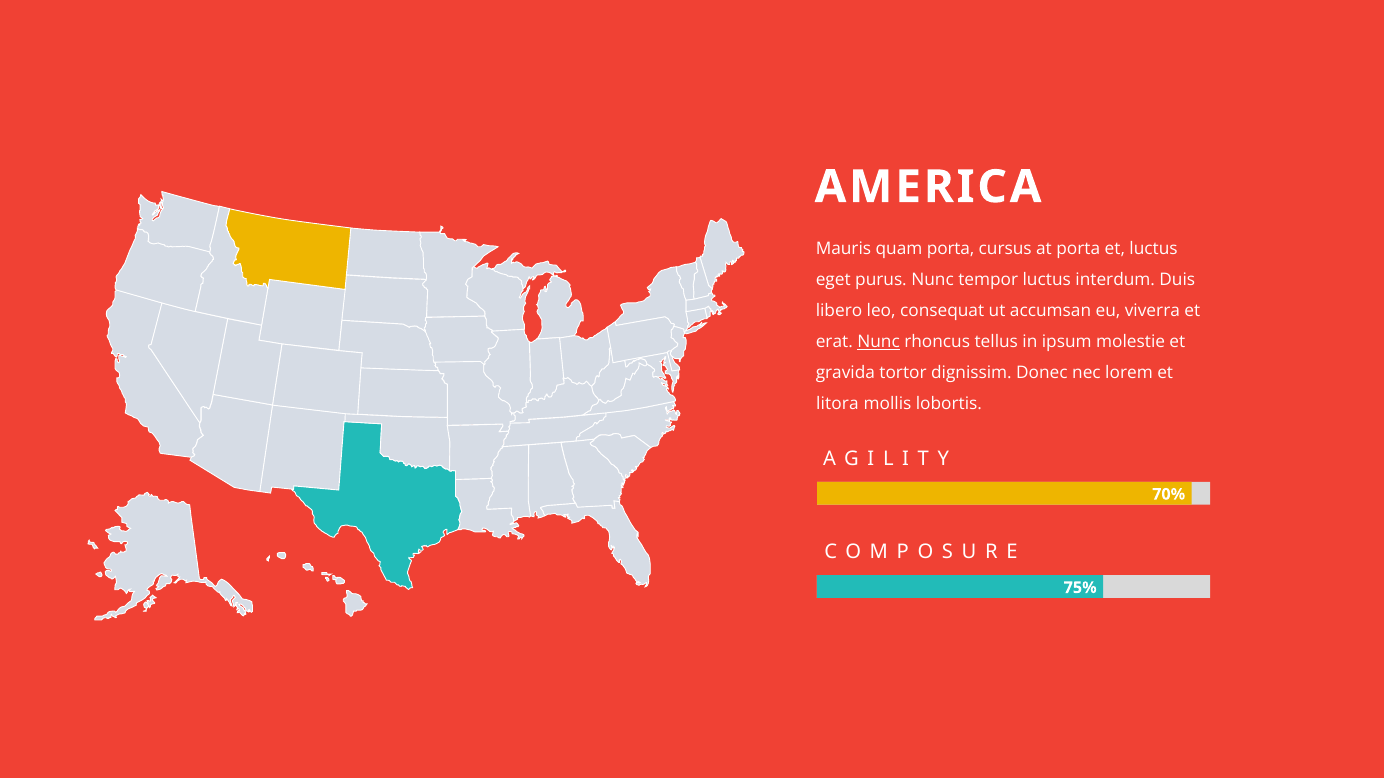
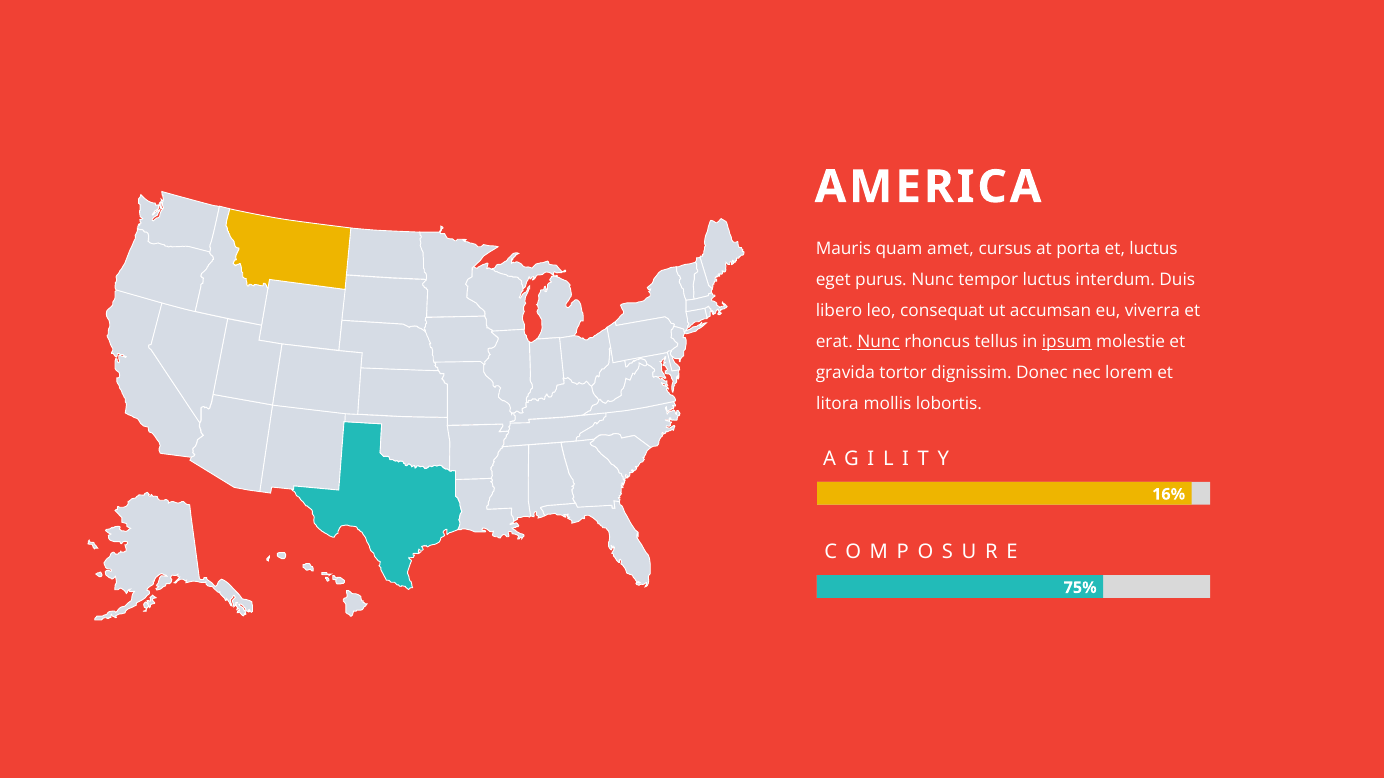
quam porta: porta -> amet (950, 249)
ipsum underline: none -> present (1067, 342)
70%: 70% -> 16% (1169, 495)
